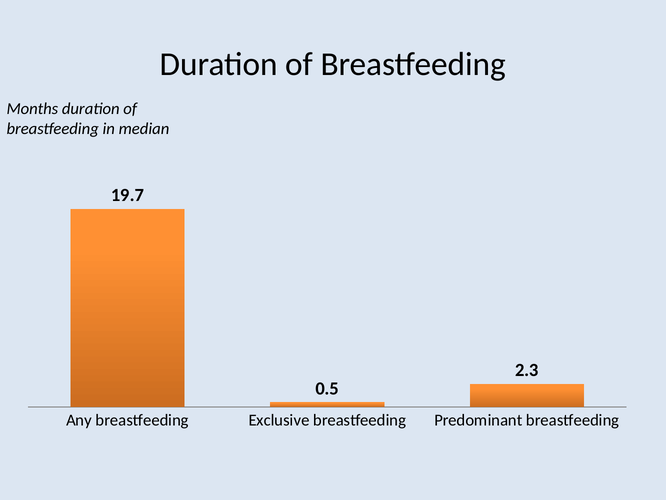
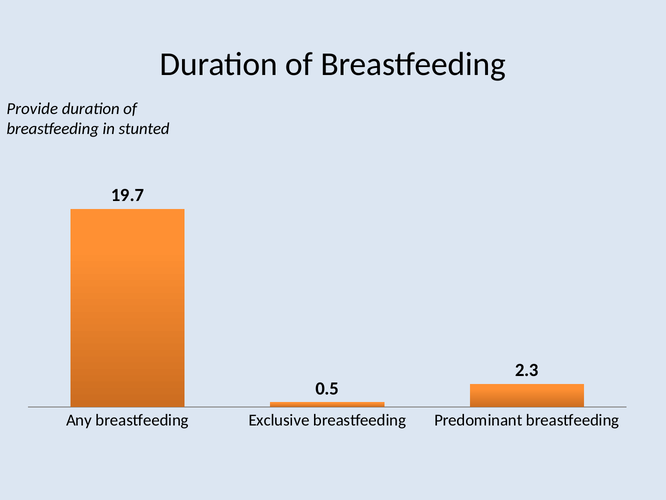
Months: Months -> Provide (32, 109)
median: median -> stunted (144, 129)
